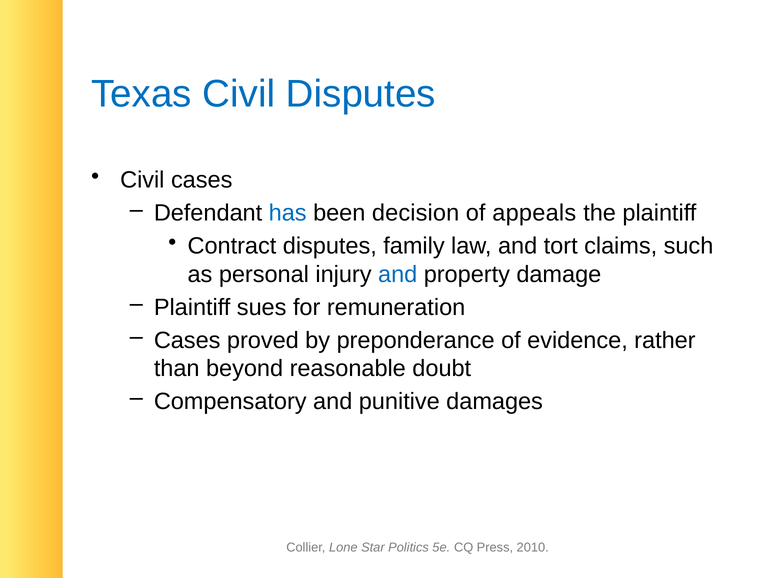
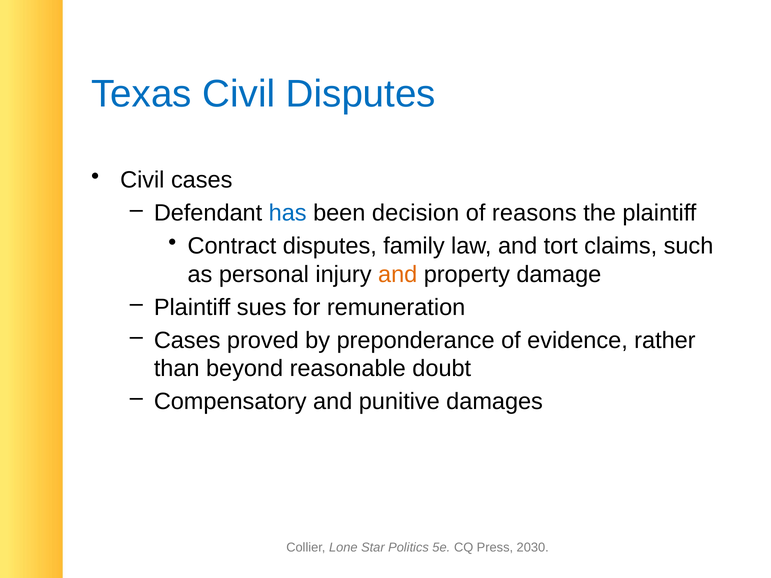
appeals: appeals -> reasons (534, 213)
and colour: blue -> orange (398, 274)
2010: 2010 -> 2030 (533, 548)
